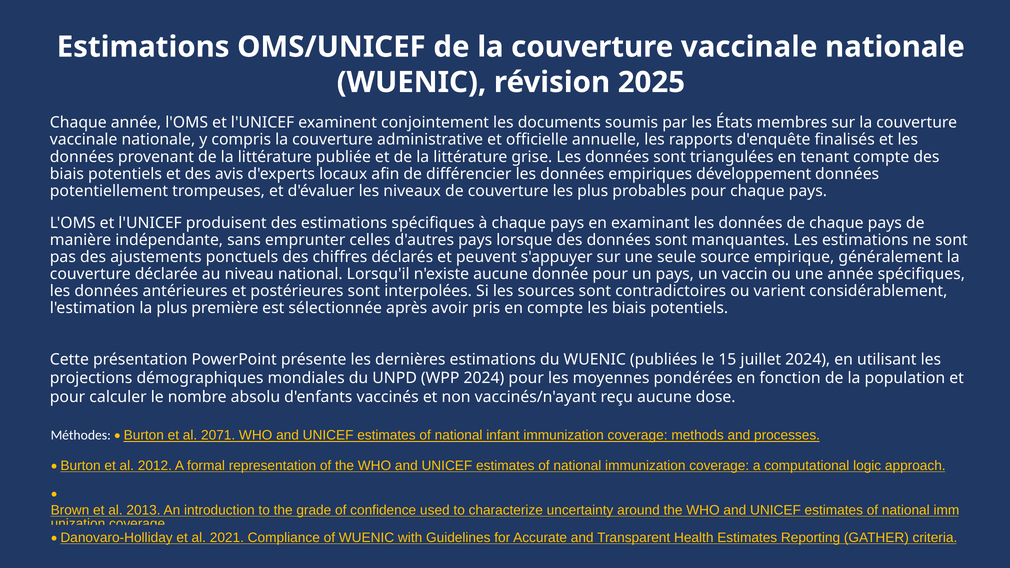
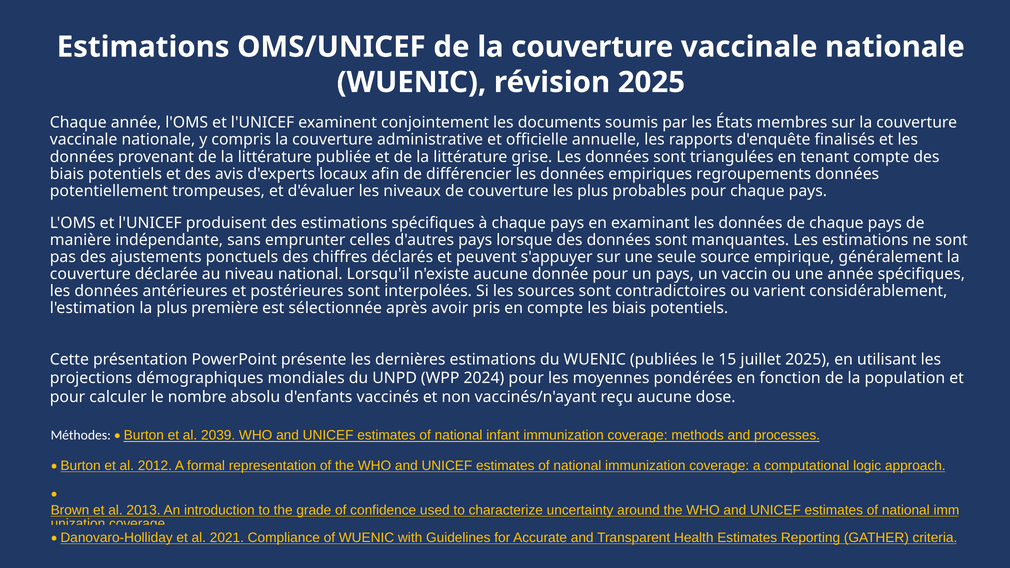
développement: développement -> regroupements (754, 174)
juillet 2024: 2024 -> 2025 (808, 359)
2071: 2071 -> 2039 (218, 436)
